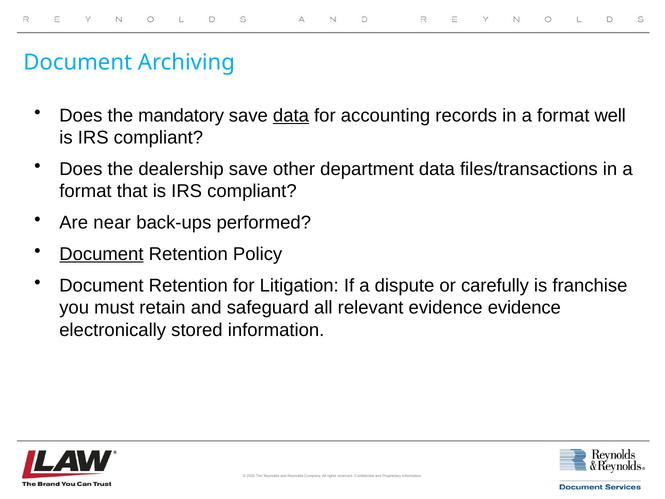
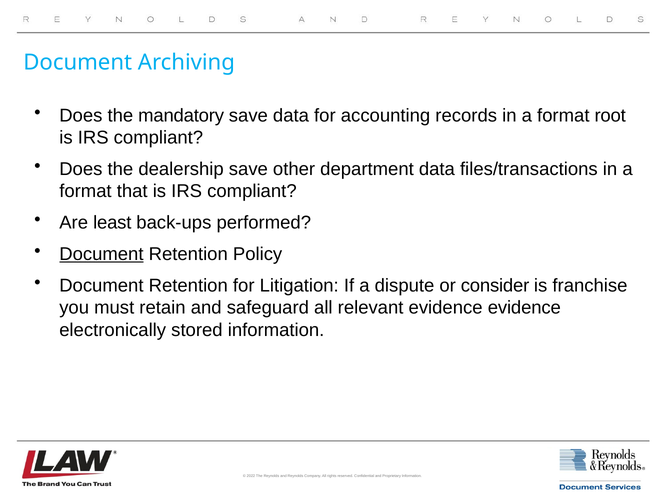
data underline: present -> none (291, 115)
well: well -> root (610, 115)
near: near -> least (112, 223)
carefully: carefully -> consider (495, 285)
